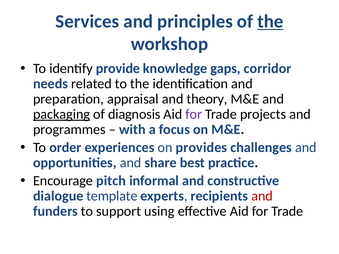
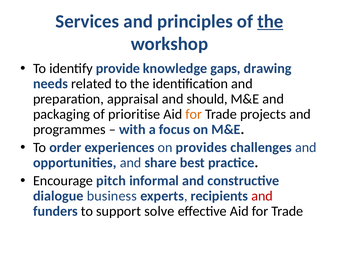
corridor: corridor -> drawing (268, 69)
theory: theory -> should (207, 99)
packaging underline: present -> none (62, 114)
diagnosis: diagnosis -> prioritise (134, 114)
for colour: purple -> orange (194, 114)
template: template -> business (112, 196)
using: using -> solve (159, 212)
